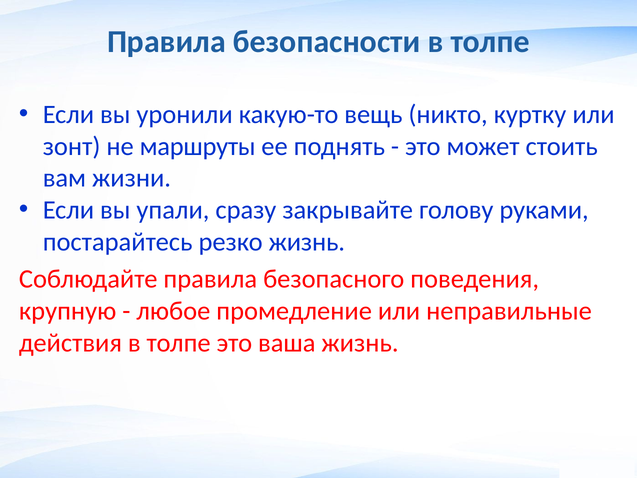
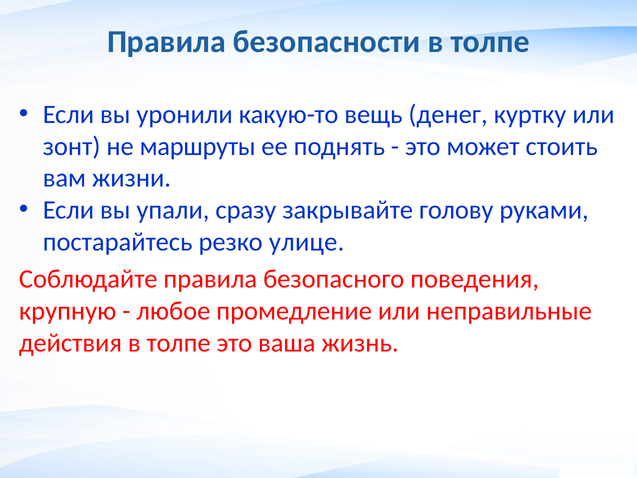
никто: никто -> денег (448, 114)
резко жизнь: жизнь -> улице (307, 242)
